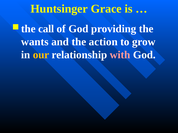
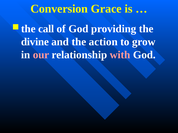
Huntsinger: Huntsinger -> Conversion (59, 9)
wants: wants -> divine (35, 42)
our colour: yellow -> pink (41, 55)
